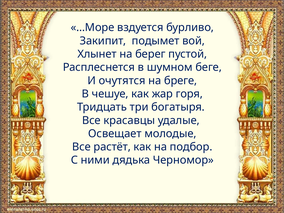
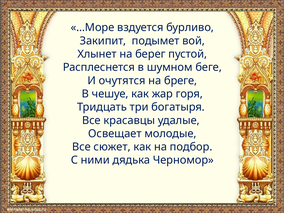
растёт: растёт -> сюжет (112, 147)
